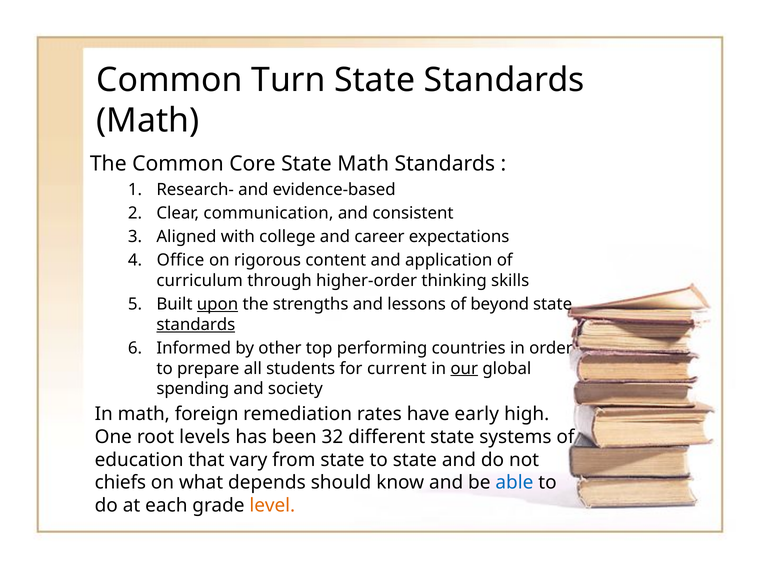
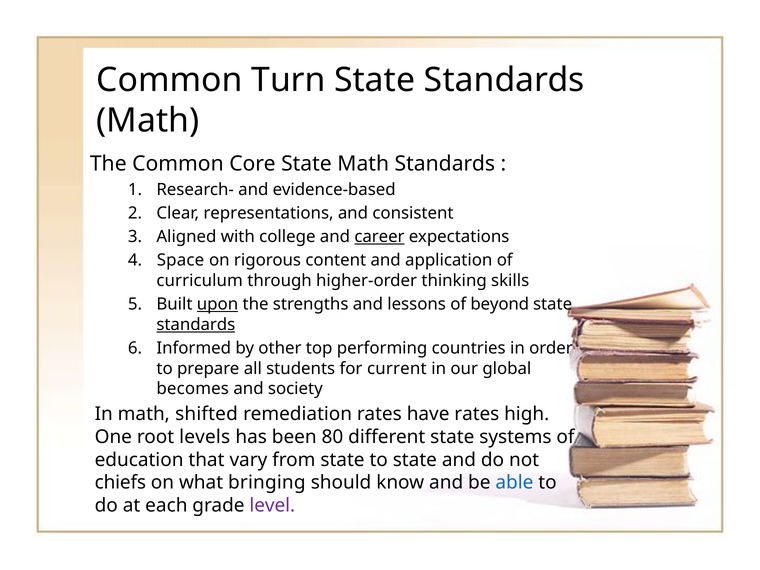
communication: communication -> representations (269, 213)
career underline: none -> present (379, 237)
Office: Office -> Space (180, 260)
our underline: present -> none (464, 368)
spending: spending -> becomes (193, 389)
foreign: foreign -> shifted (206, 414)
have early: early -> rates (477, 414)
32: 32 -> 80 (332, 437)
depends: depends -> bringing (267, 483)
level colour: orange -> purple (272, 505)
